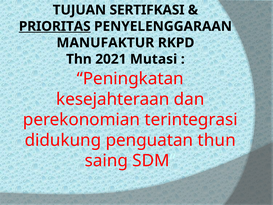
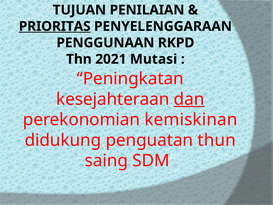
SERTIFKASI: SERTIFKASI -> PENILAIAN (147, 10)
MANUFAKTUR: MANUFAKTUR -> PENGGUNAAN (105, 43)
dan underline: none -> present (189, 99)
terintegrasi: terintegrasi -> kemiskinan (191, 120)
